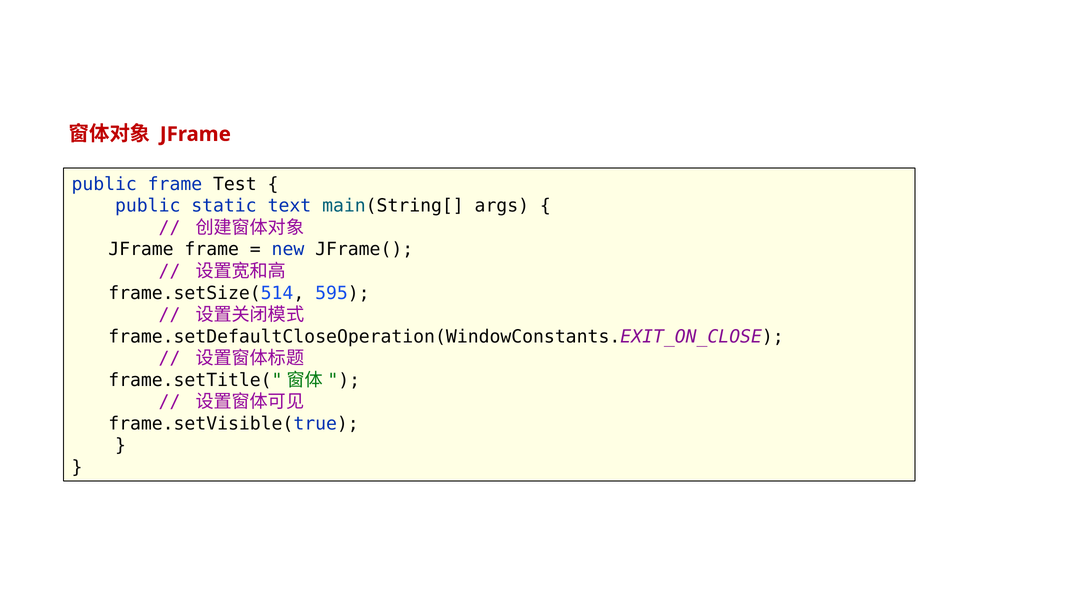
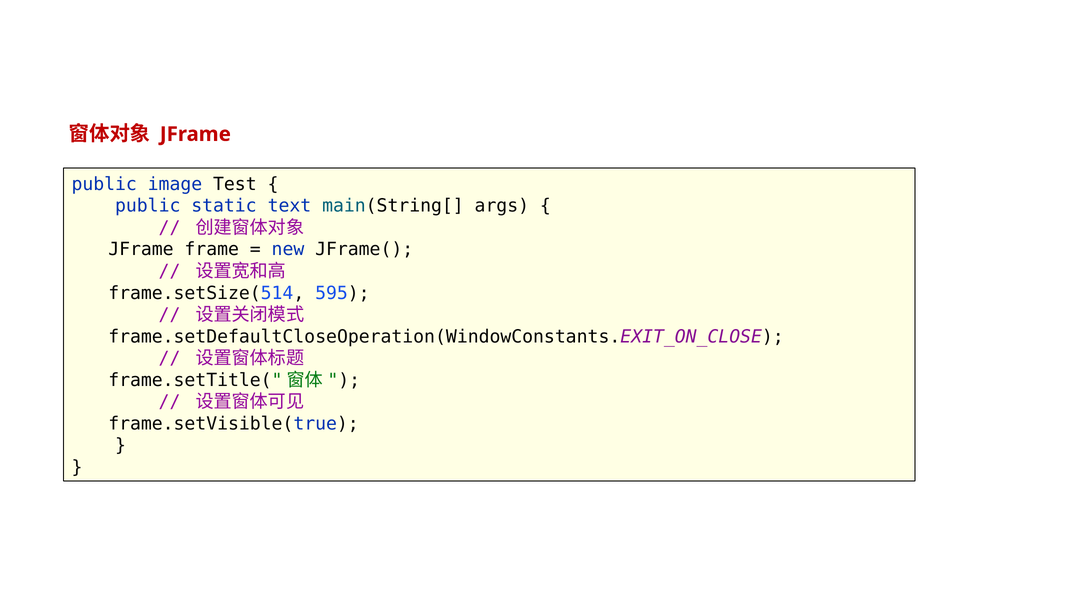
public frame: frame -> image (175, 184)
